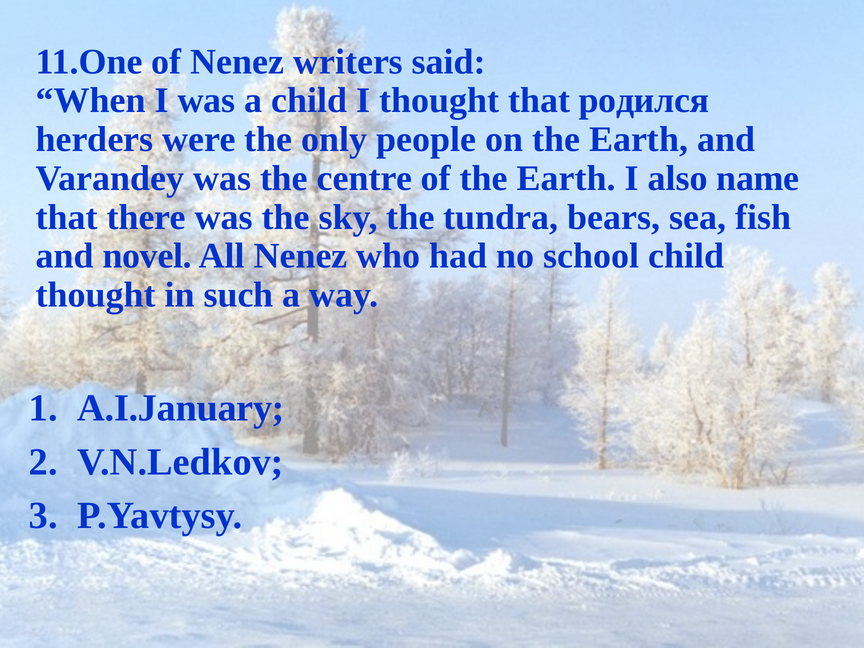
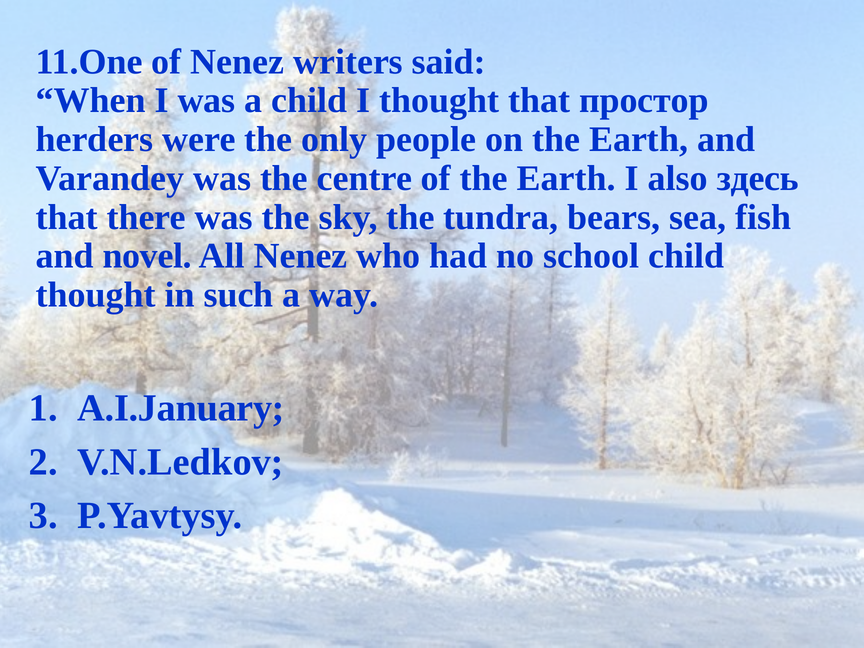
родился: родился -> простор (644, 101)
name: name -> здесь (758, 178)
